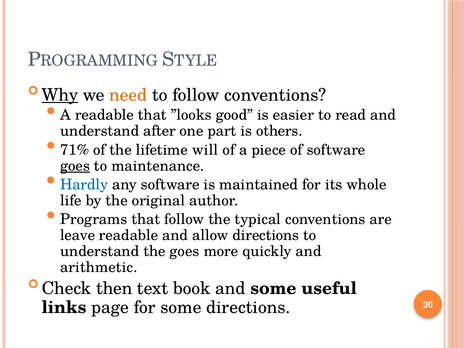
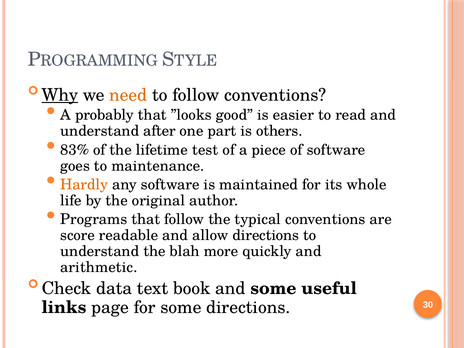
A readable: readable -> probably (105, 115)
71%: 71% -> 83% (75, 150)
will: will -> test (205, 150)
goes underline: present -> none (75, 166)
Hardly colour: blue -> orange (84, 185)
leave: leave -> score (78, 235)
the goes: goes -> blah (185, 251)
then: then -> data (114, 289)
